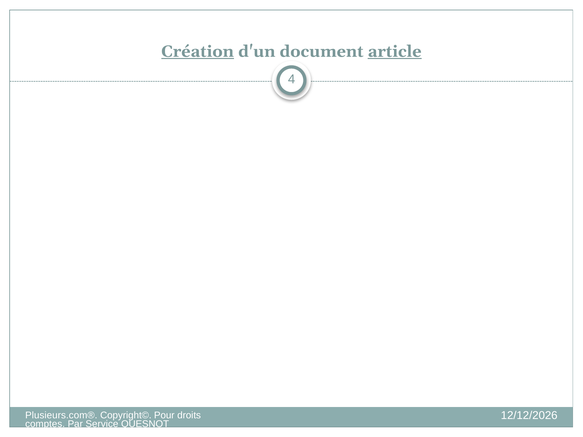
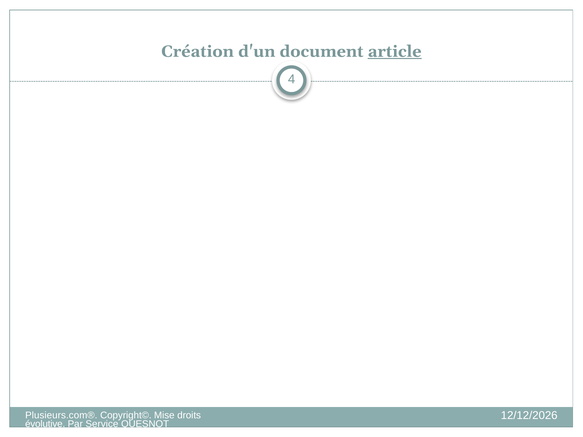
Création underline: present -> none (198, 51)
Pour: Pour -> Mise (164, 416)
comptes: comptes -> évolutive (45, 424)
